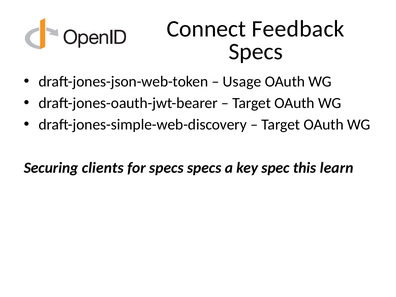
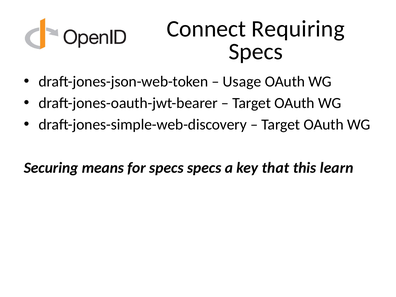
Feedback: Feedback -> Requiring (298, 29)
clients: clients -> means (103, 168)
spec: spec -> that (275, 168)
